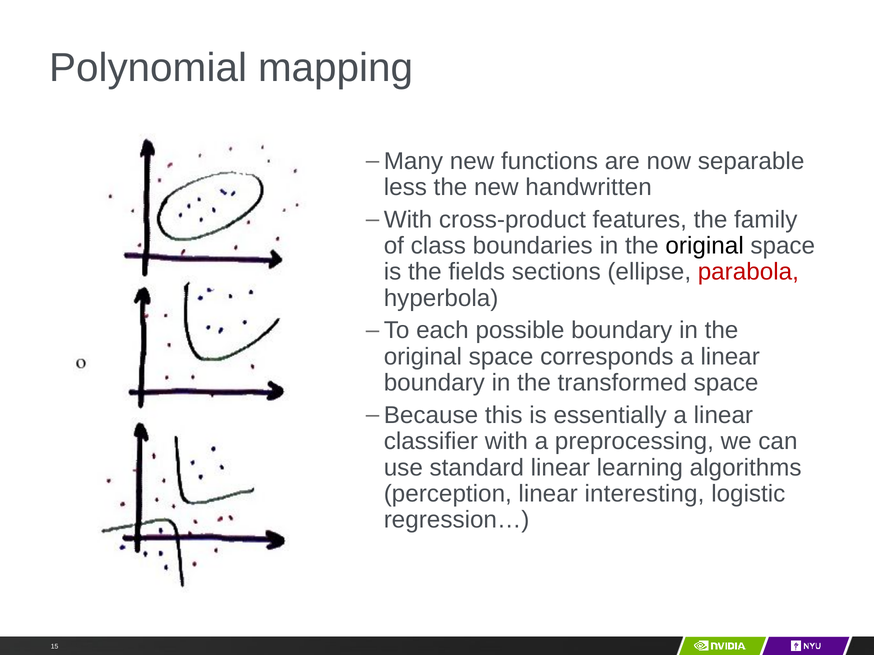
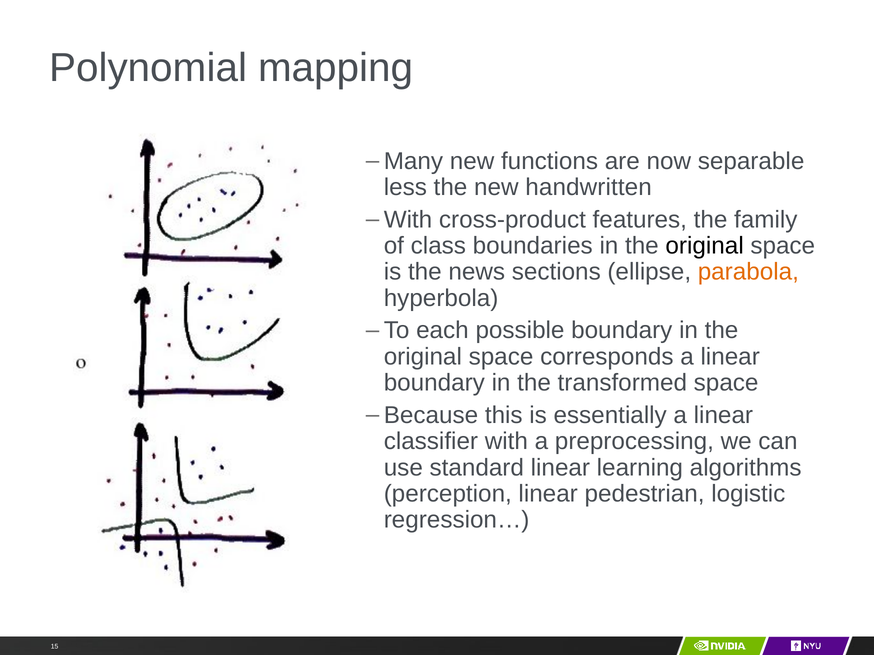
fields: fields -> news (477, 272)
parabola colour: red -> orange (748, 272)
interesting: interesting -> pedestrian (645, 494)
